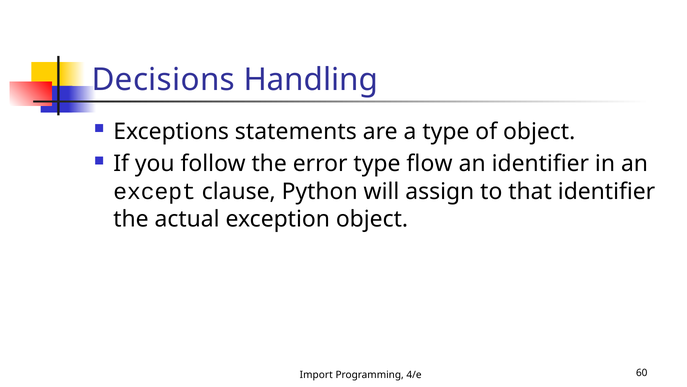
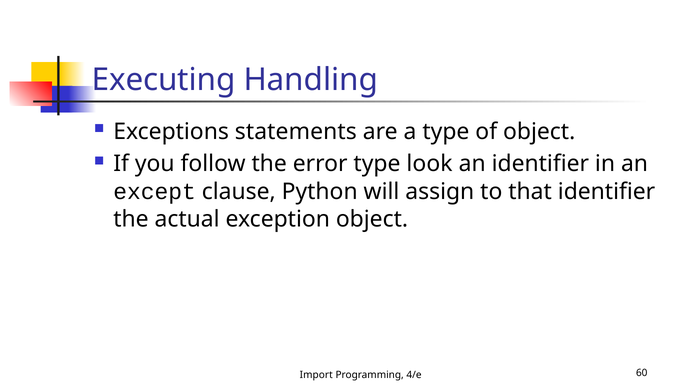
Decisions: Decisions -> Executing (164, 80)
flow: flow -> look (429, 164)
